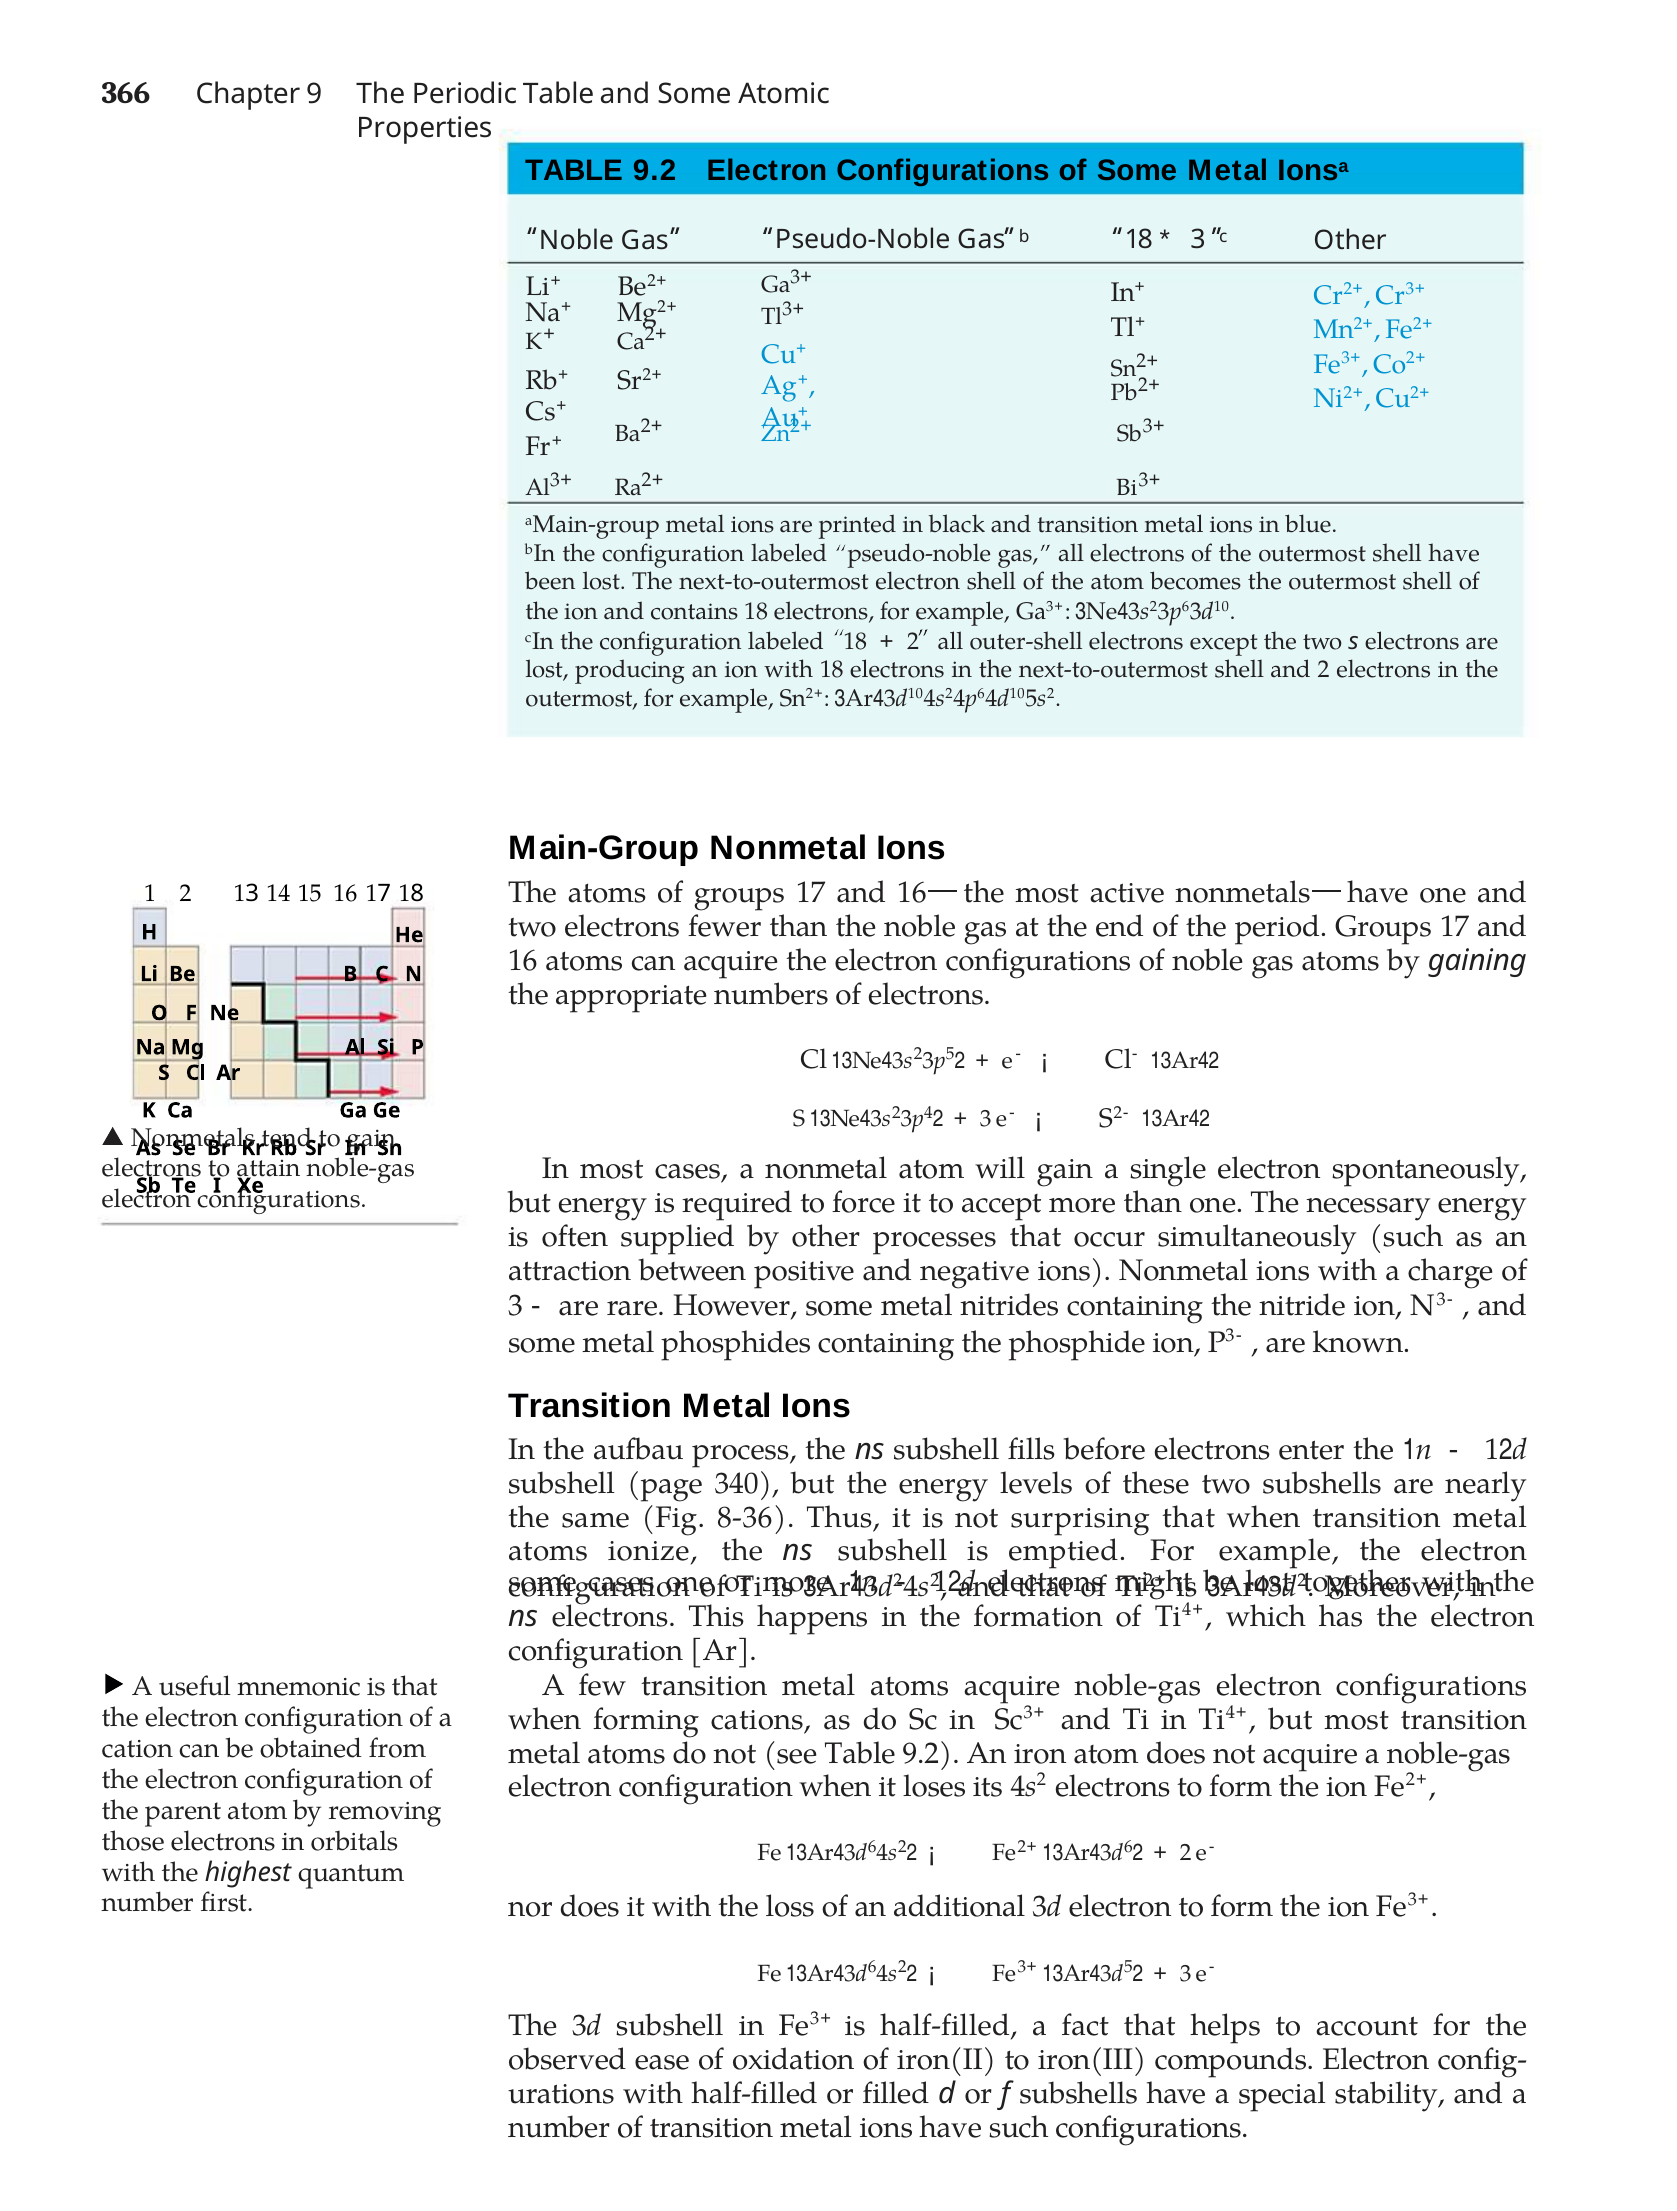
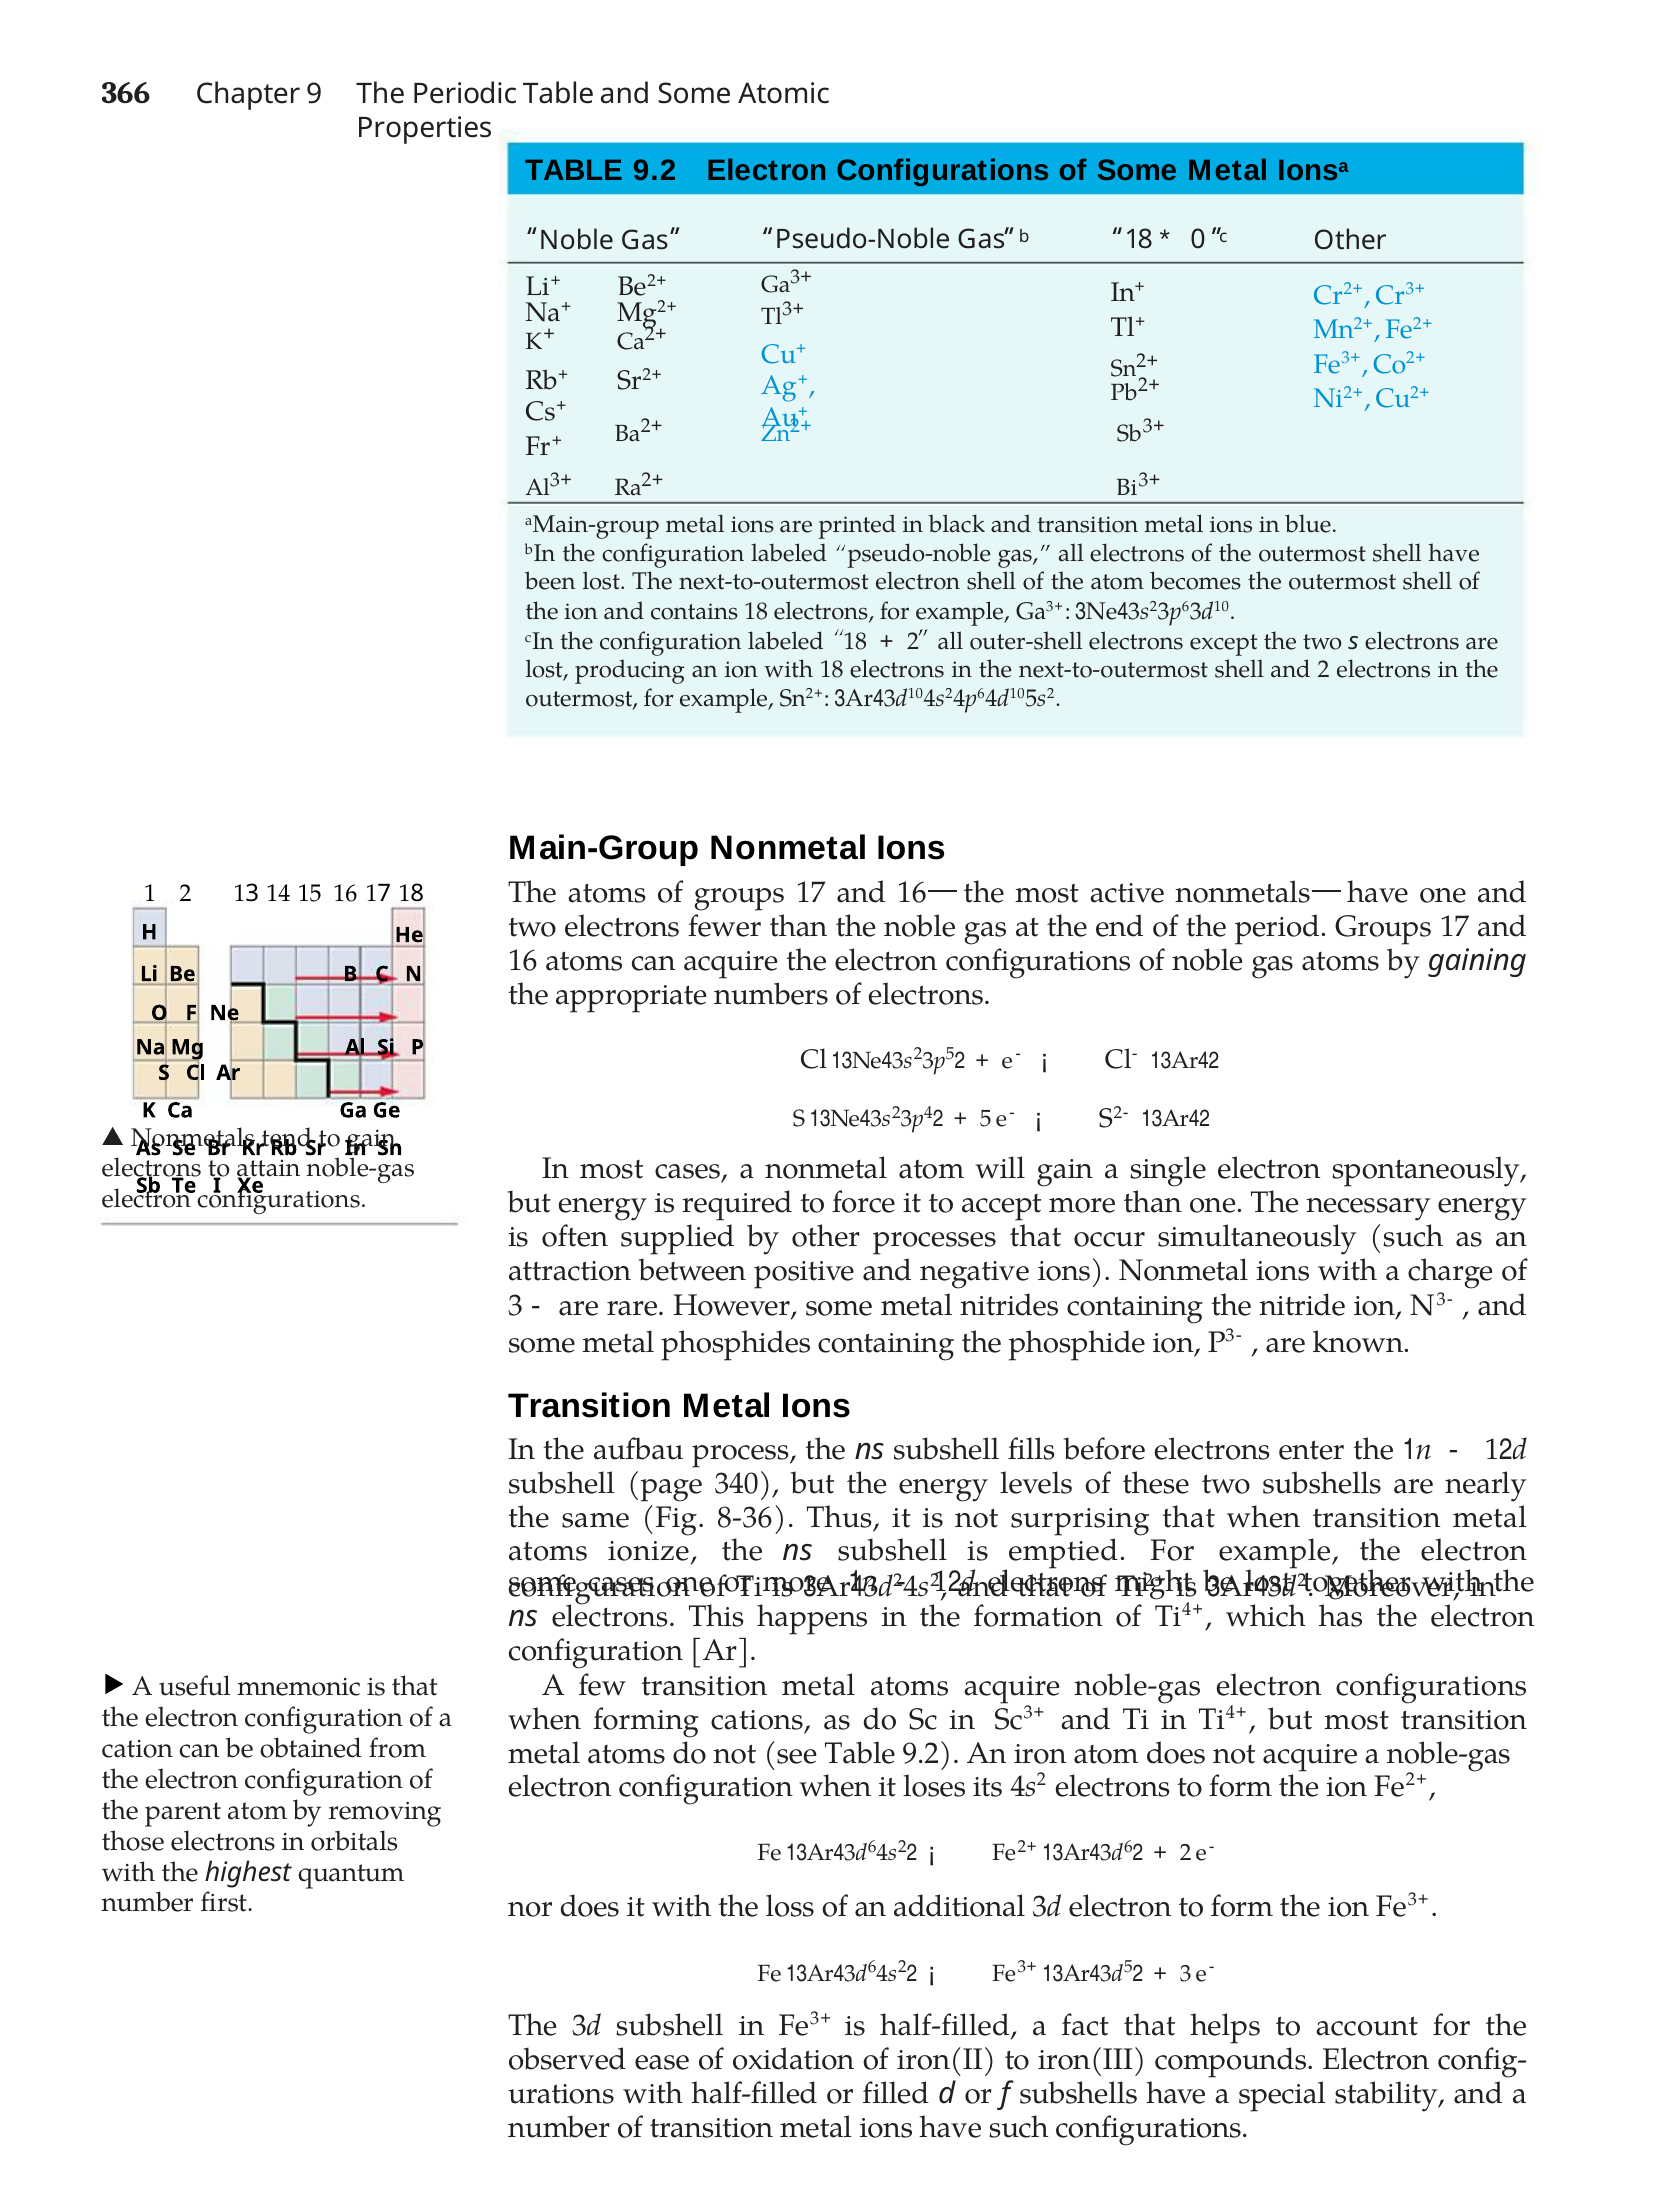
3: 3 -> 0 (1198, 240)
3: 3 -> 5 (986, 1119)
